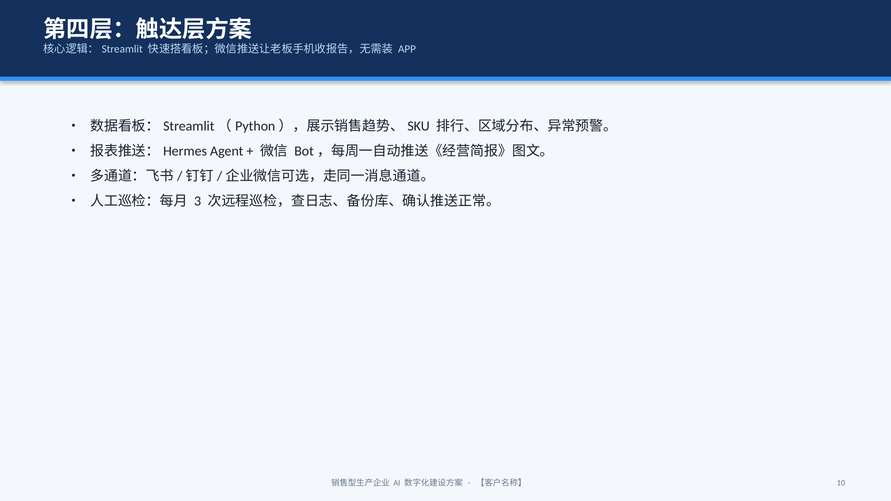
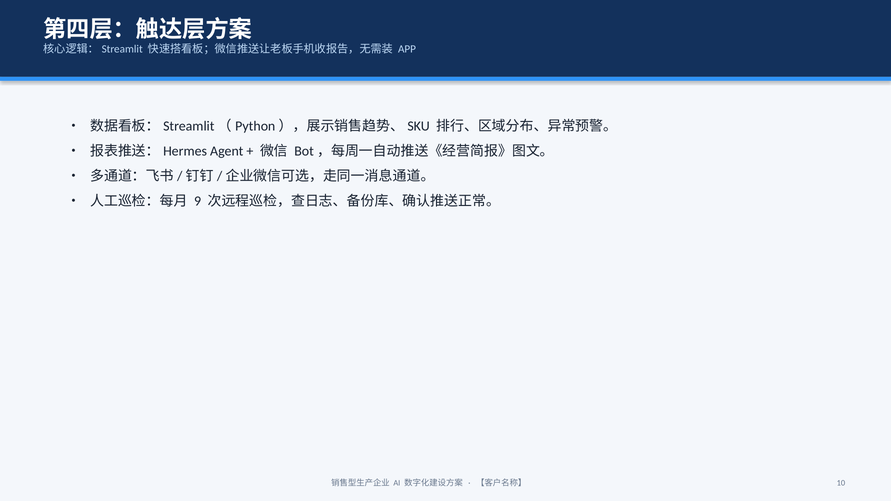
3: 3 -> 9 (198, 201)
